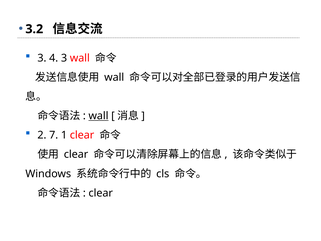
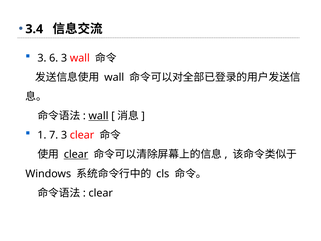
3.2: 3.2 -> 3.4 (34, 29)
4: 4 -> 6 (54, 58)
2: 2 -> 1 (42, 135)
7 1: 1 -> 3 (64, 135)
clear underline: none -> present (76, 154)
